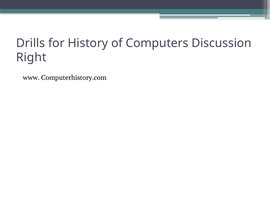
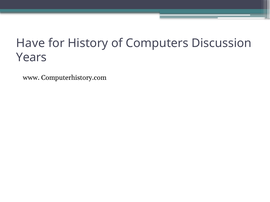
Drills: Drills -> Have (31, 43)
Right: Right -> Years (31, 58)
